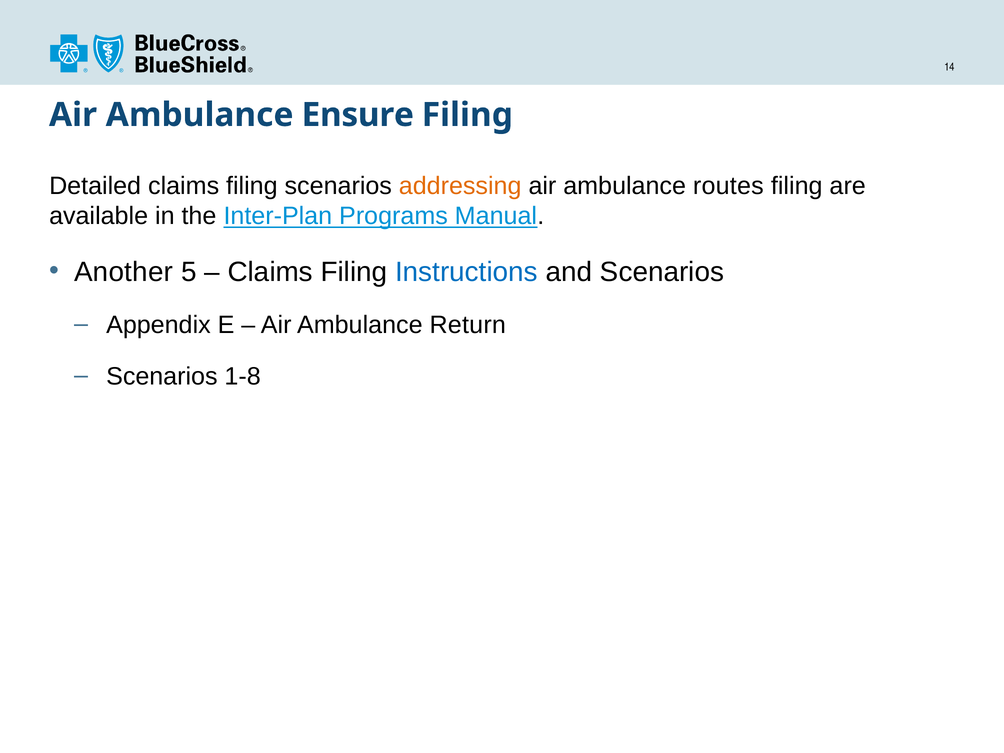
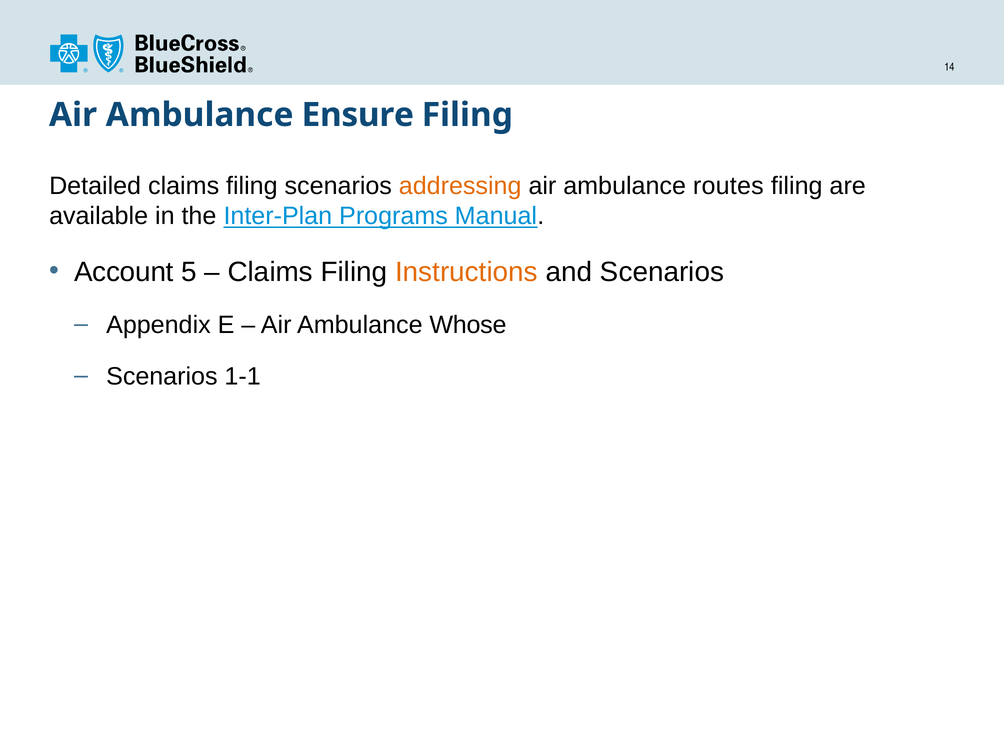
Another: Another -> Account (124, 272)
Instructions colour: blue -> orange (467, 272)
Return: Return -> Whose (468, 325)
1-8: 1-8 -> 1-1 (243, 376)
